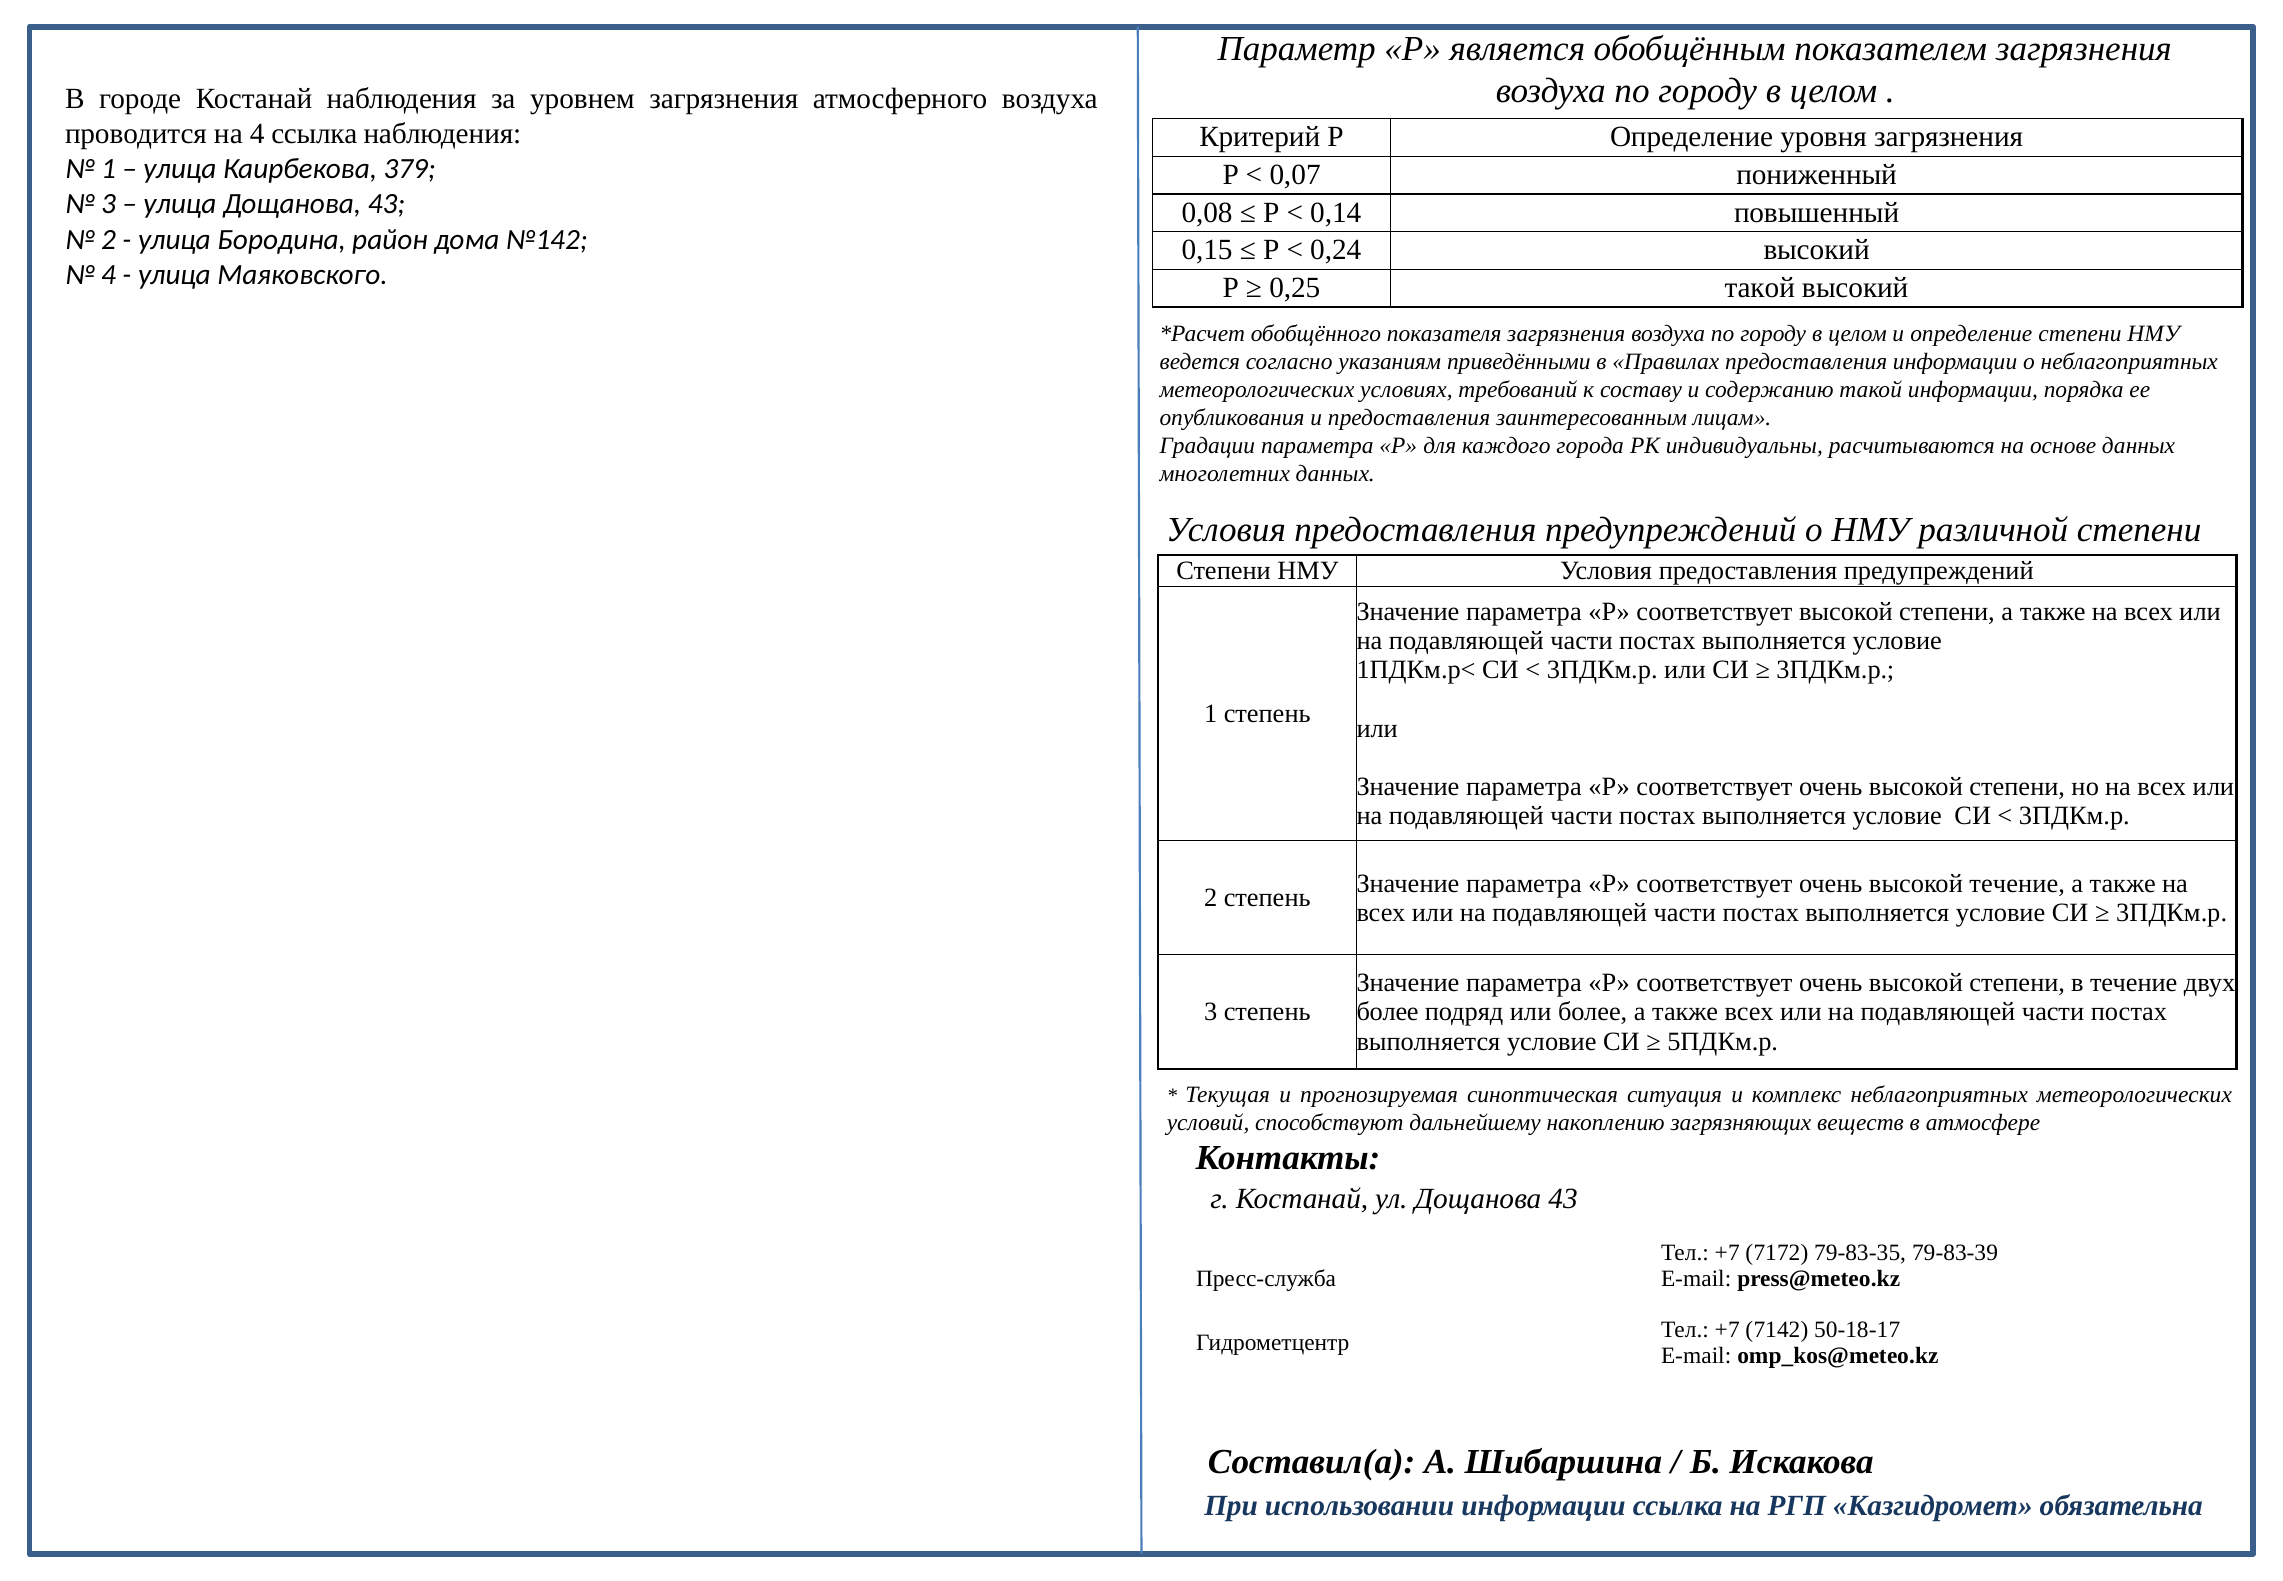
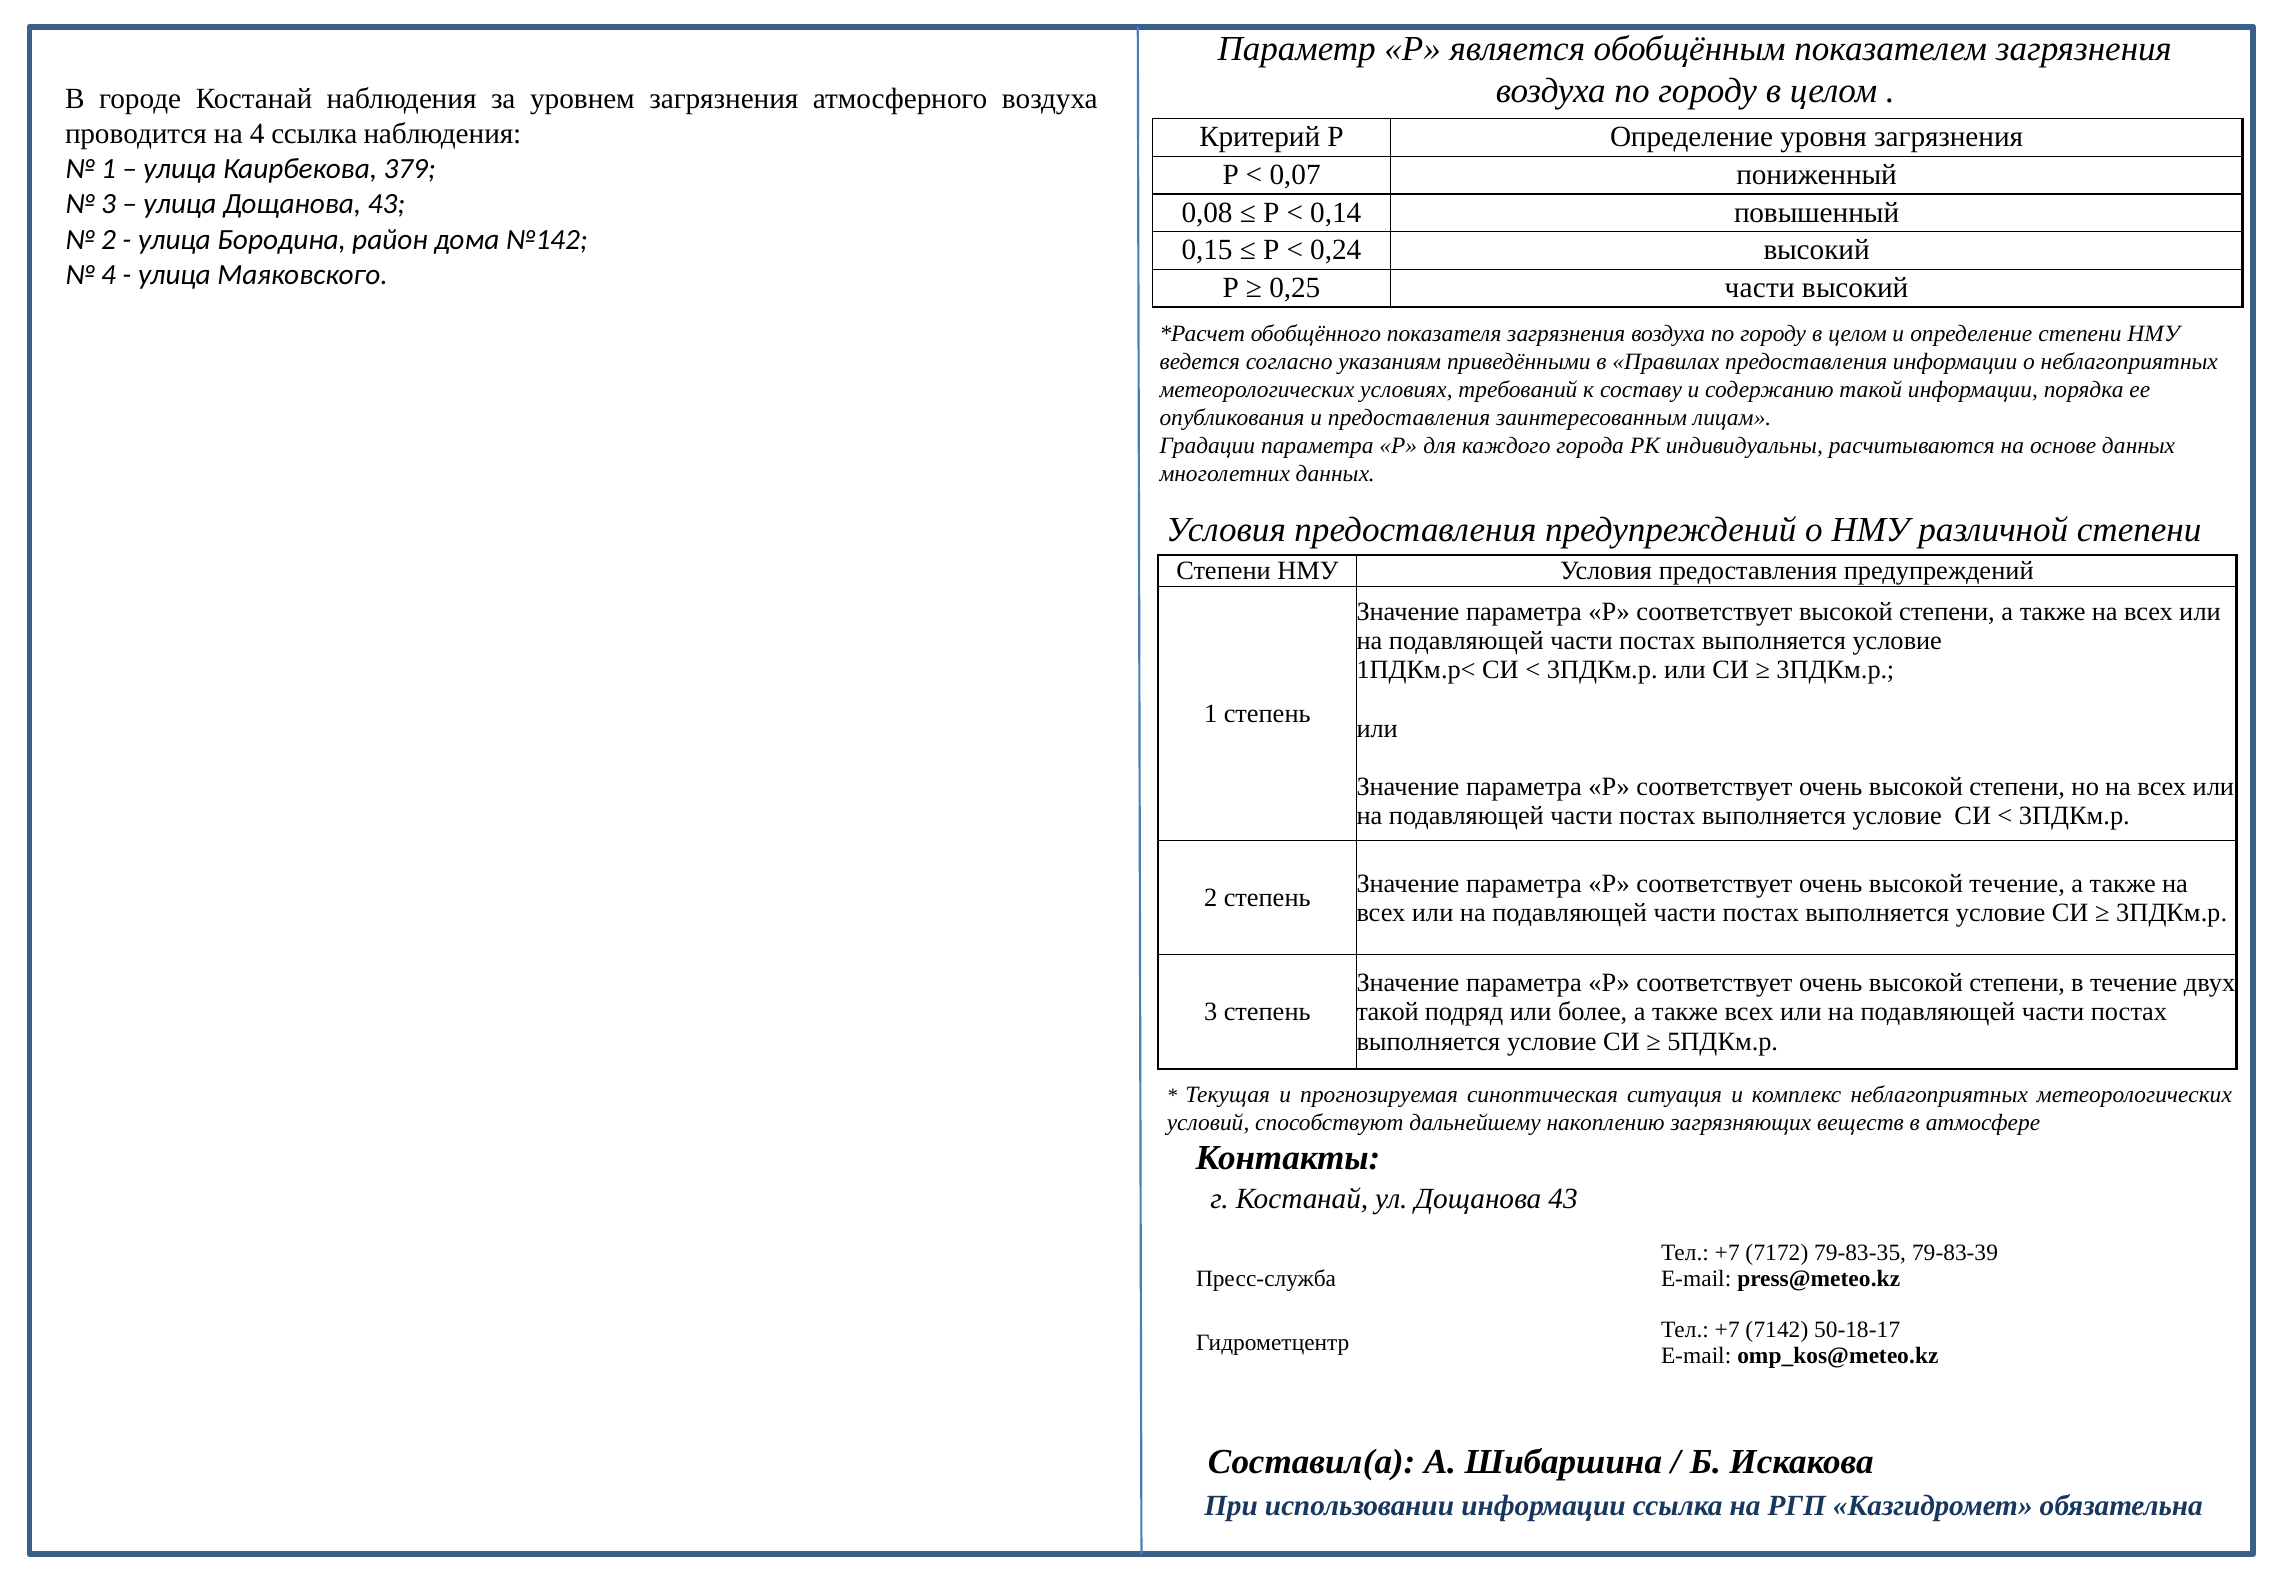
0,25 такой: такой -> части (1760, 288)
более: более -> такой (1388, 1012)
